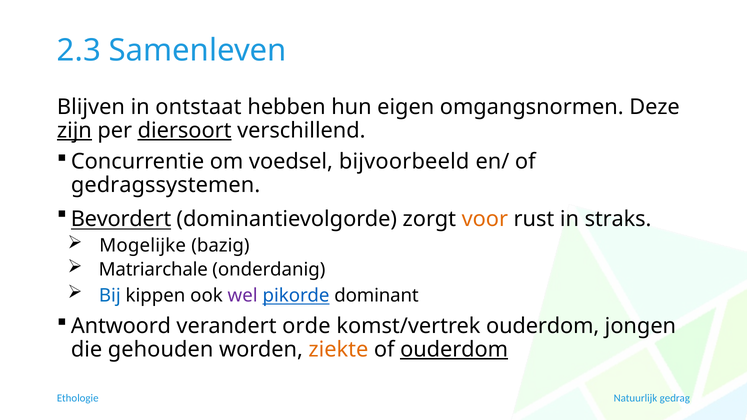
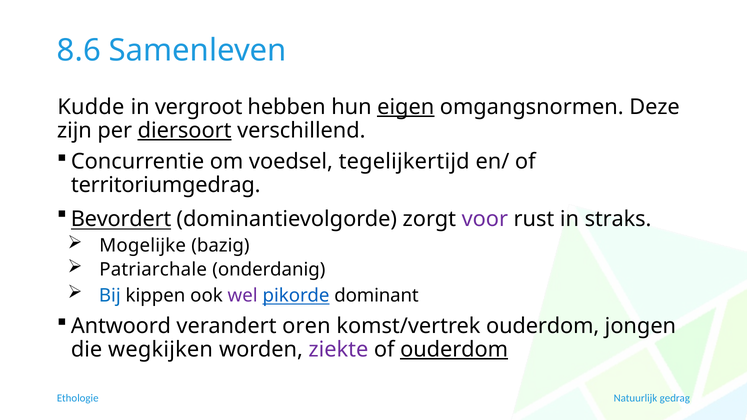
2.3: 2.3 -> 8.6 (79, 51)
Blijven: Blijven -> Kudde (91, 107)
ontstaat: ontstaat -> vergroot (199, 107)
eigen underline: none -> present (406, 107)
zijn underline: present -> none (74, 130)
bijvoorbeeld: bijvoorbeeld -> tegelijkertijd (404, 162)
gedragssystemen: gedragssystemen -> territoriumgedrag (166, 185)
voor colour: orange -> purple (485, 219)
Matriarchale: Matriarchale -> Patriarchale (153, 270)
orde: orde -> oren (306, 326)
gehouden: gehouden -> wegkijken (161, 350)
ziekte colour: orange -> purple (338, 350)
